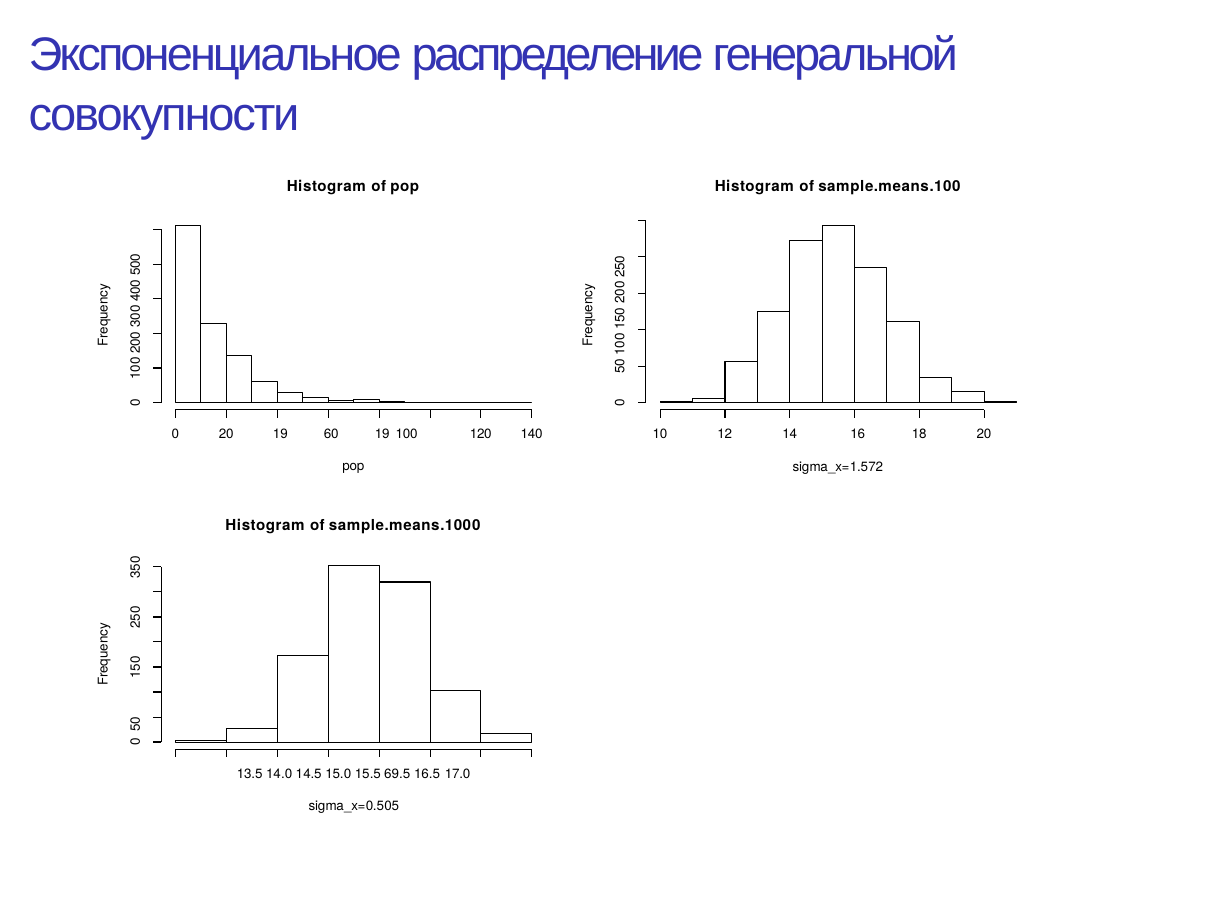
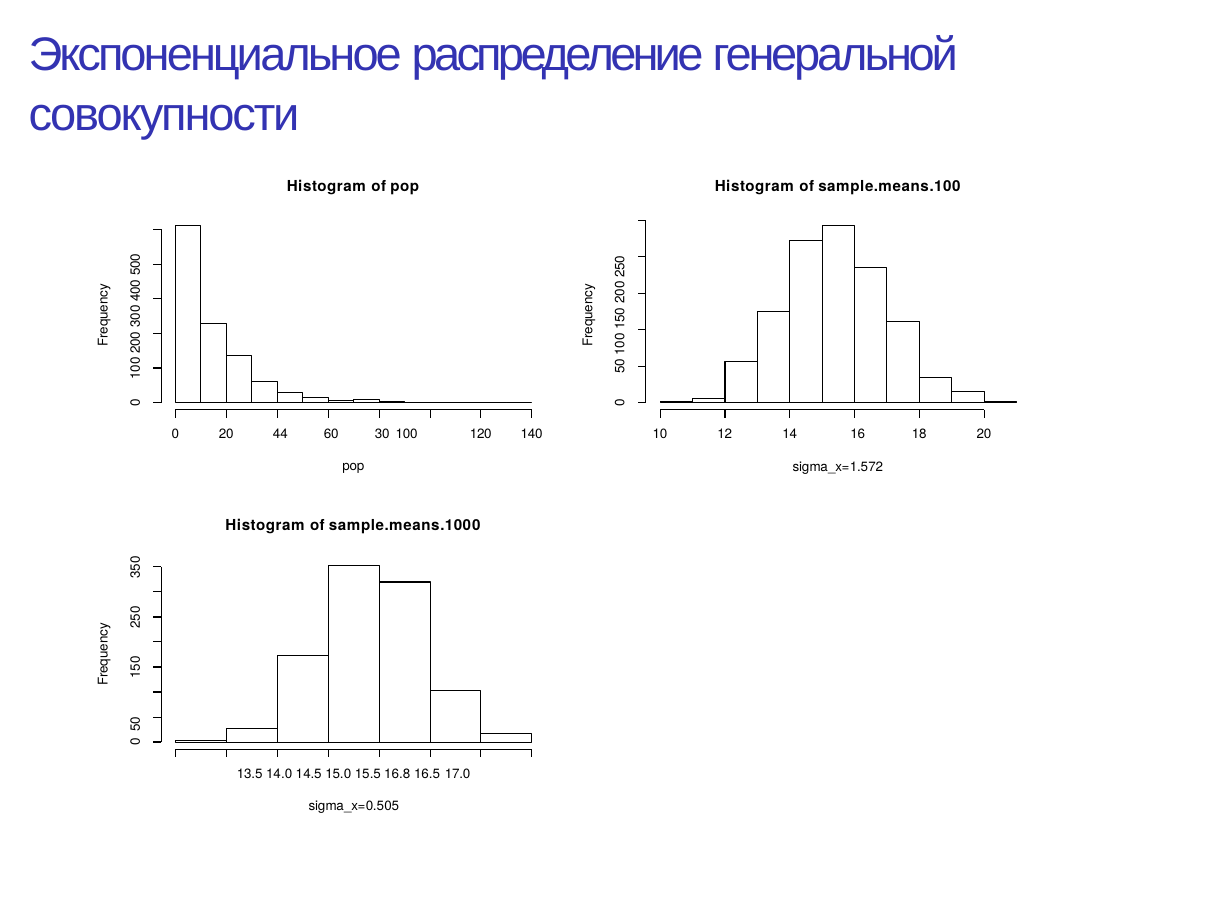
20 19: 19 -> 44 (280, 434)
60 19: 19 -> 30 (382, 434)
69.5: 69.5 -> 16.8 (397, 774)
